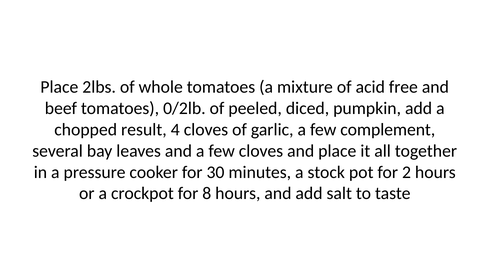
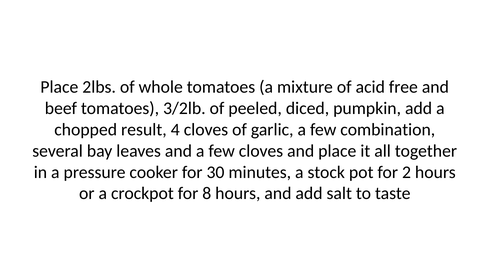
0/2lb: 0/2lb -> 3/2lb (184, 108)
complement: complement -> combination (388, 129)
